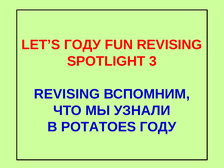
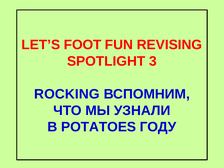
LET’S ГОДУ: ГОДУ -> FOOT (83, 45)
REVISING: REVISING -> ROCKING (67, 94)
